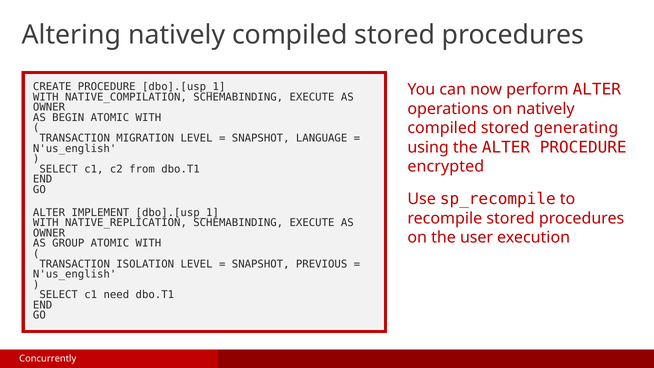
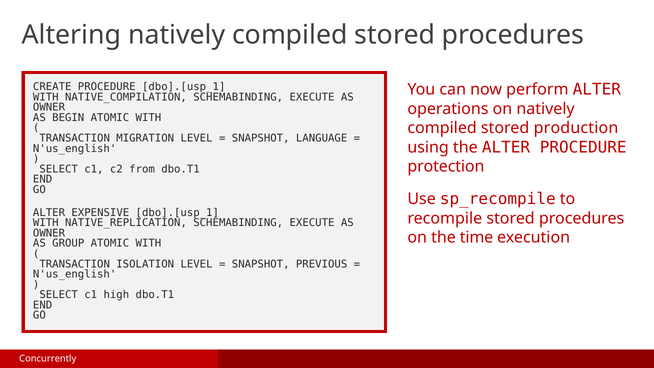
generating: generating -> production (576, 128)
encrypted: encrypted -> protection (446, 166)
IMPLEMENT: IMPLEMENT -> EXPENSIVE (100, 213)
user: user -> time (477, 237)
need: need -> high (116, 295)
